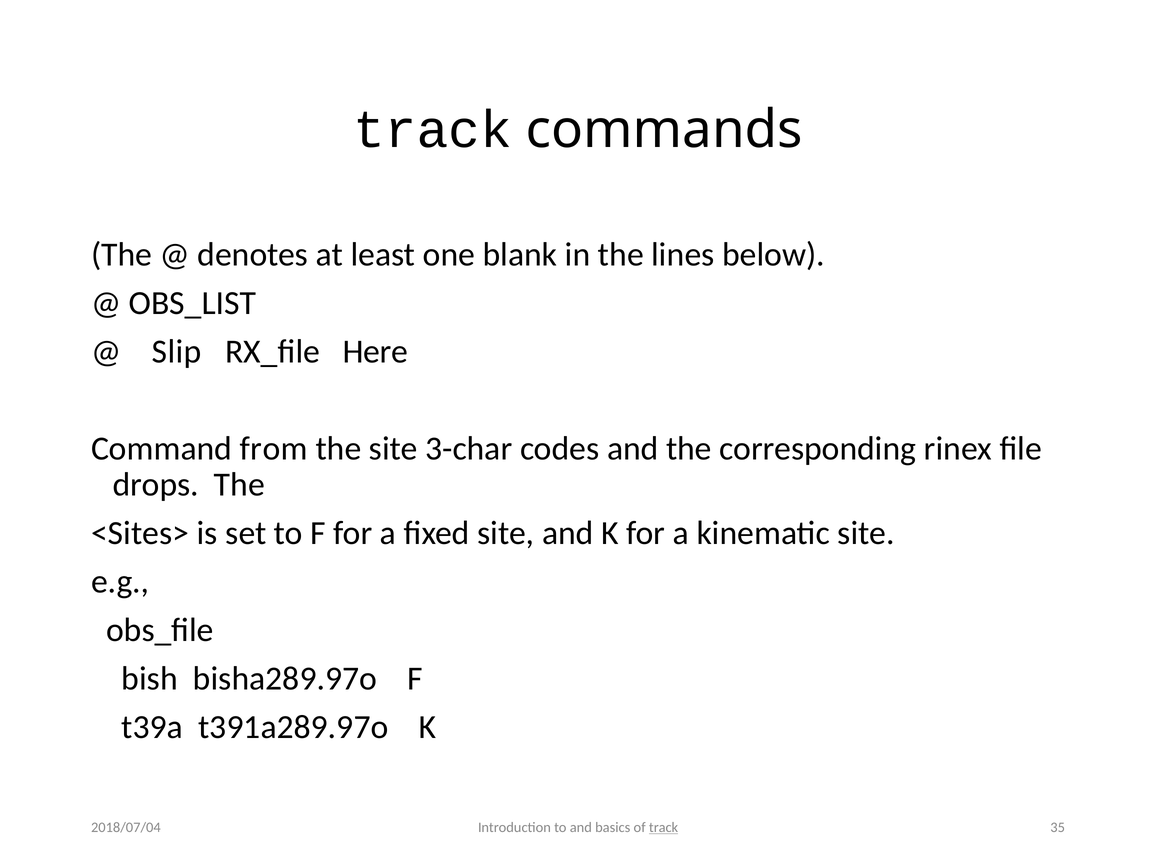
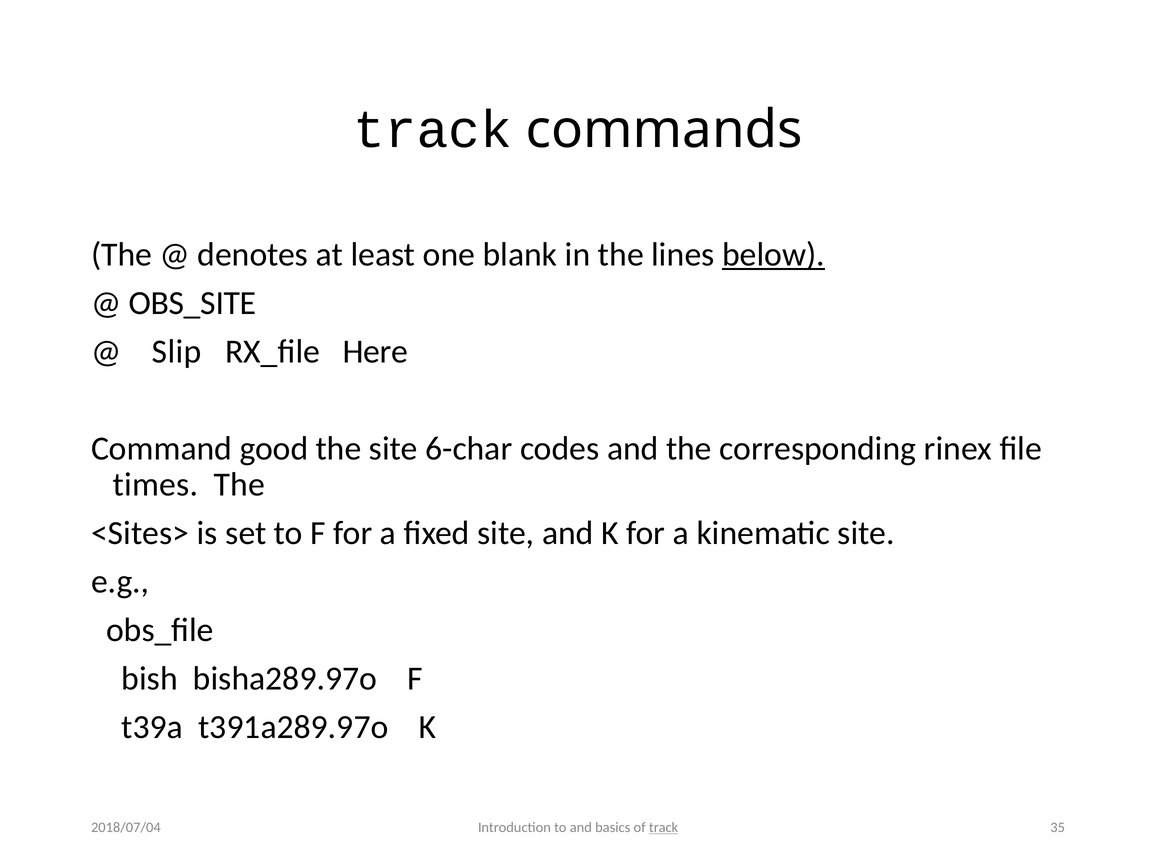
below underline: none -> present (773, 255)
OBS_LIST: OBS_LIST -> OBS_SITE (193, 303)
from: from -> good (274, 448)
3-char: 3-char -> 6-char (469, 448)
drops: drops -> times (156, 485)
